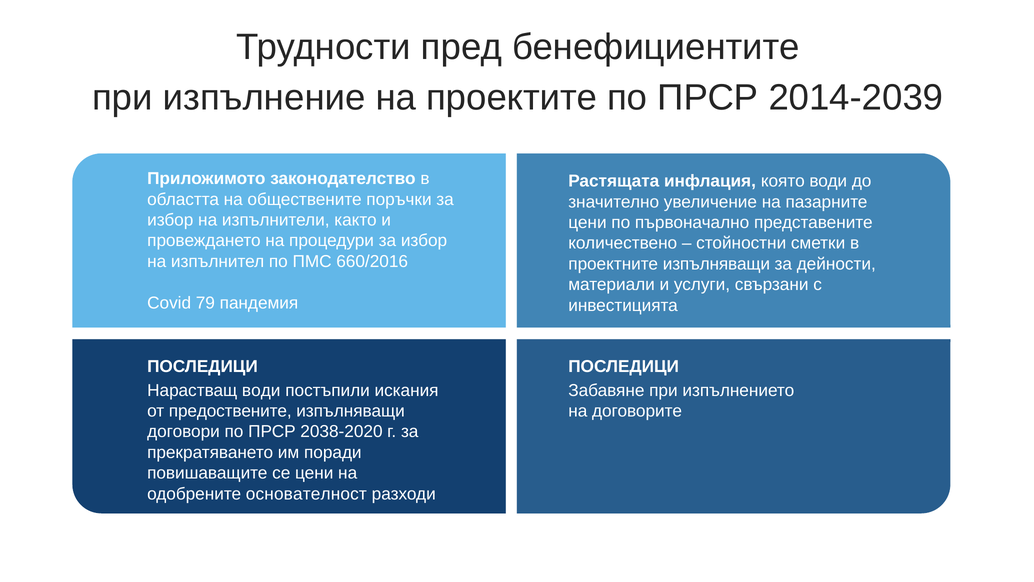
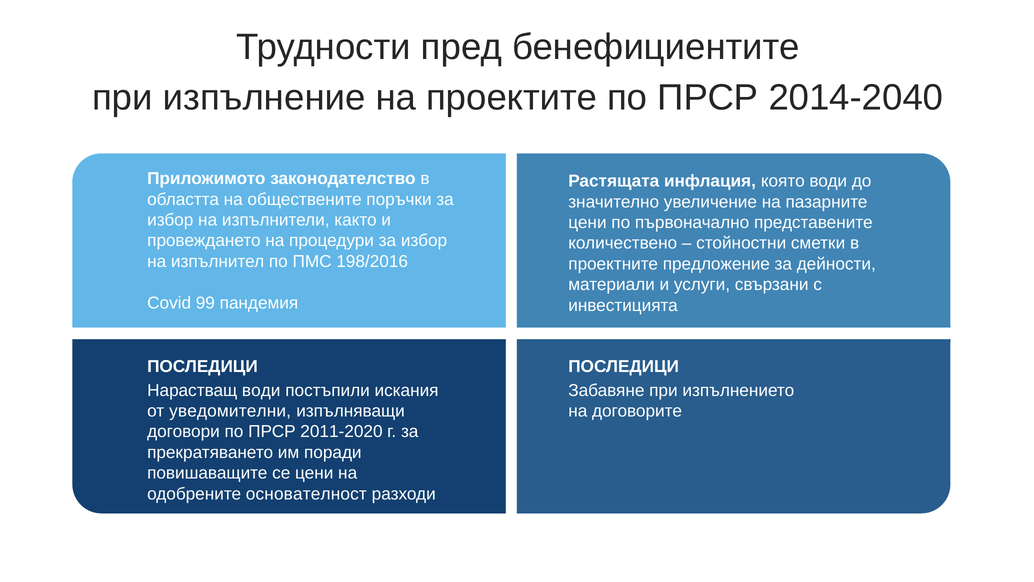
2014-2039: 2014-2039 -> 2014-2040 (856, 98)
660/2016: 660/2016 -> 198/2016 (372, 261)
проектните изпълняващи: изпълняващи -> предложение (716, 264)
79: 79 -> 99 (205, 303)
предоствените: предоствените -> уведомителни (230, 411)
2038-2020: 2038-2020 -> 2011-2020 (341, 431)
